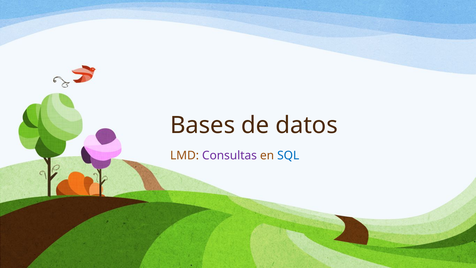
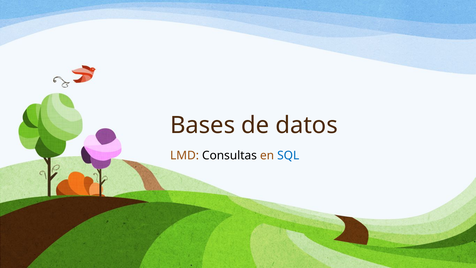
Consultas colour: purple -> black (230, 156)
